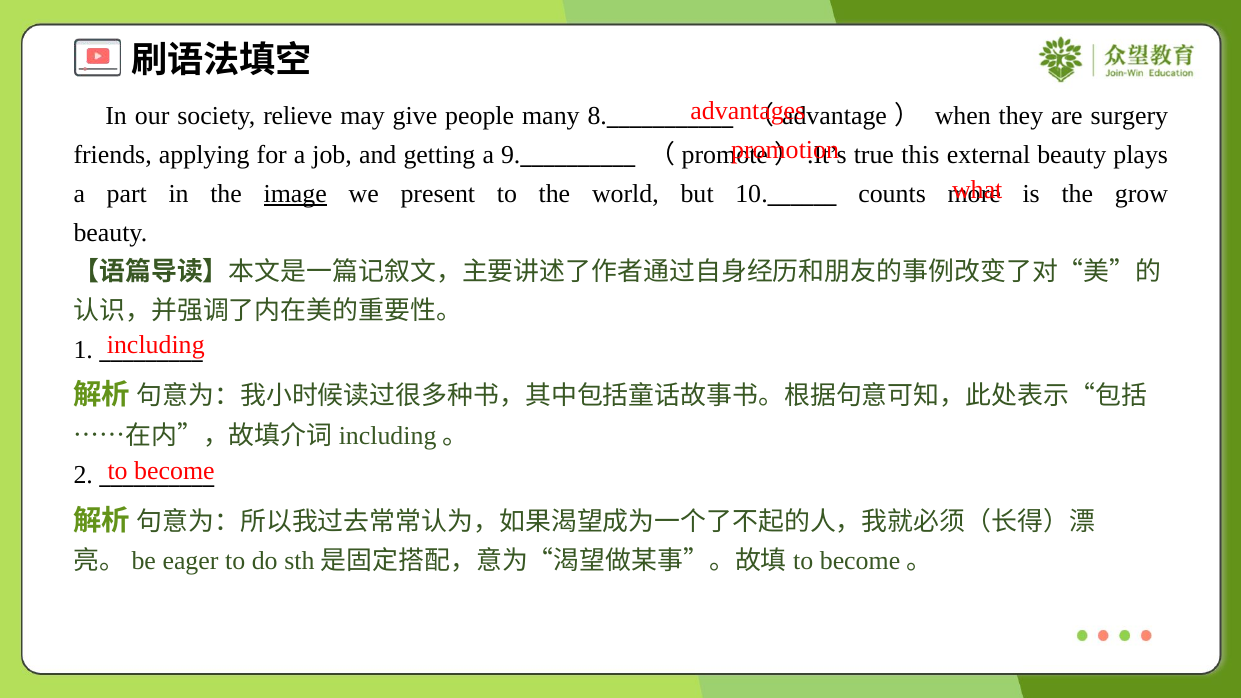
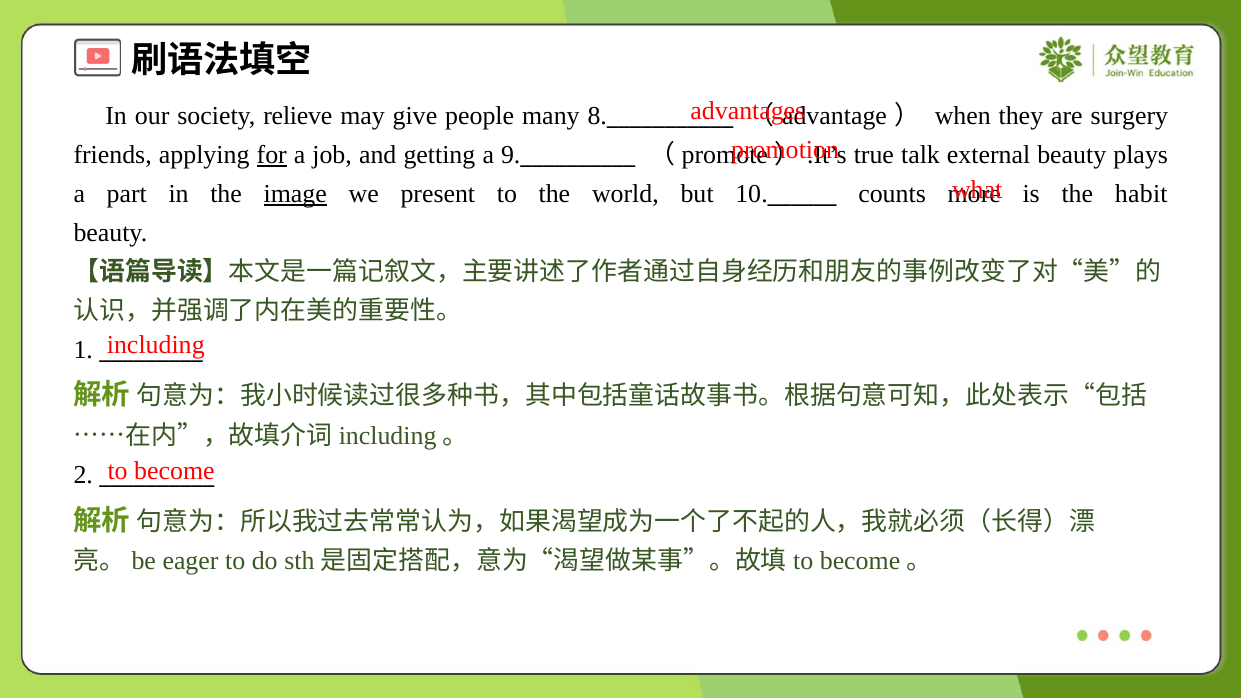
for underline: none -> present (272, 155)
this: this -> talk (920, 155)
grow: grow -> habit (1141, 194)
